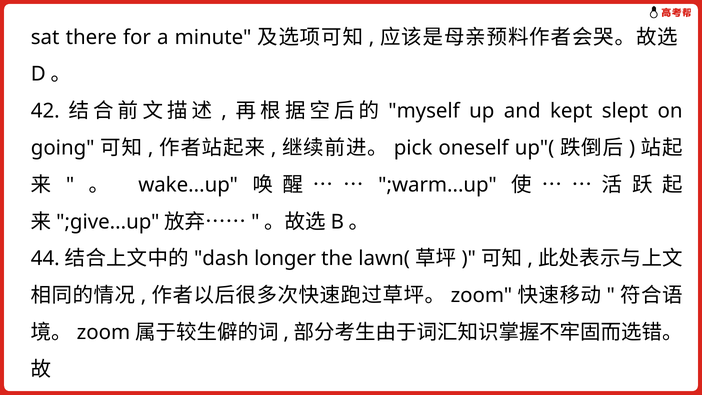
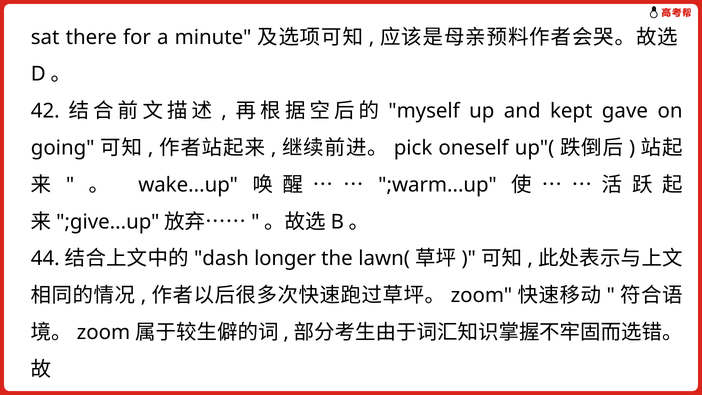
slept: slept -> gave (625, 111)
